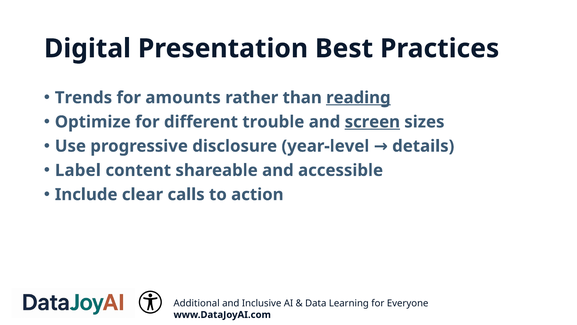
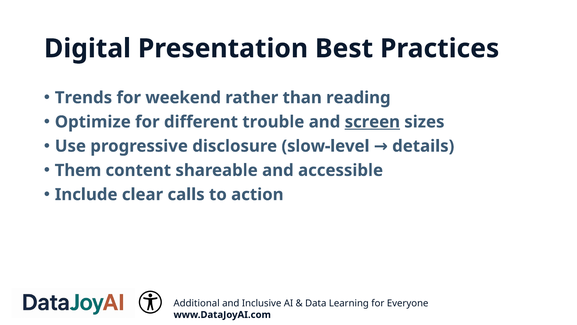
amounts: amounts -> weekend (183, 98)
reading underline: present -> none (358, 98)
year-level: year-level -> slow-level (325, 146)
Label: Label -> Them (78, 170)
